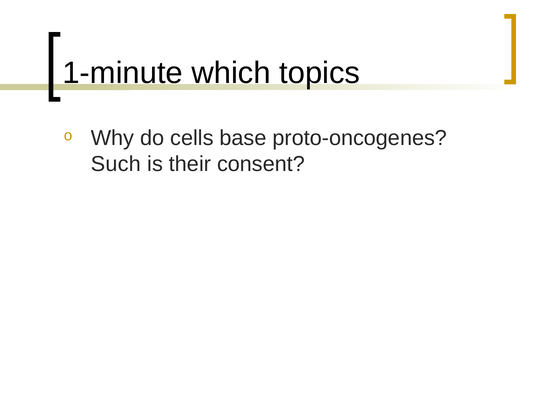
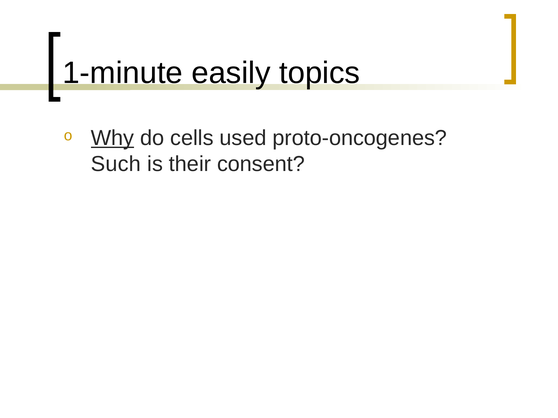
which: which -> easily (231, 73)
Why underline: none -> present (112, 138)
base: base -> used (243, 138)
